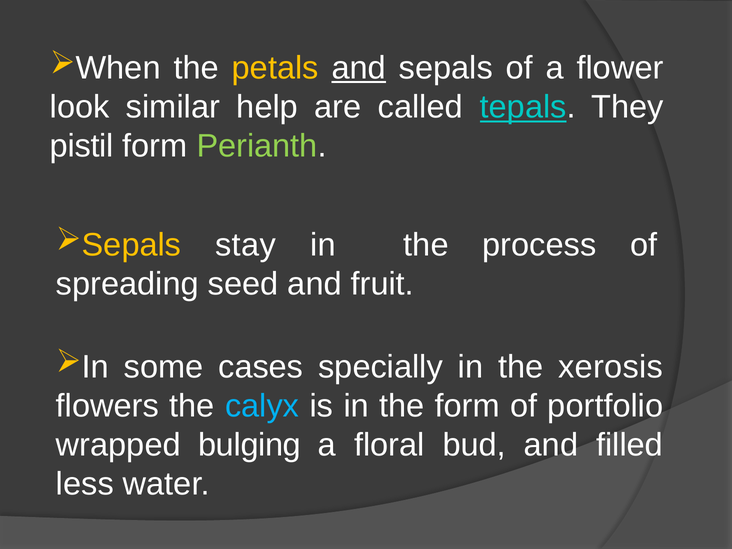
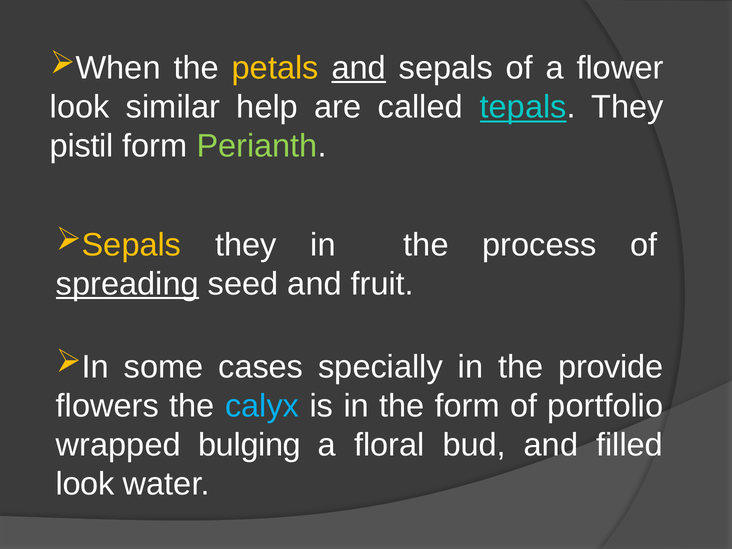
stay: stay -> they (246, 245)
spreading underline: none -> present (127, 284)
xerosis: xerosis -> provide (611, 367)
less: less -> look (85, 484)
